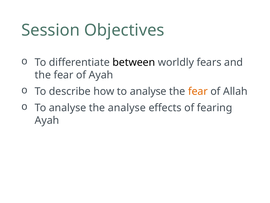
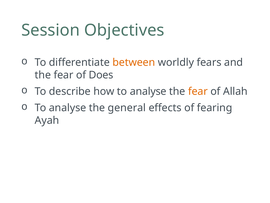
between colour: black -> orange (134, 62)
of Ayah: Ayah -> Does (101, 75)
the analyse: analyse -> general (127, 108)
